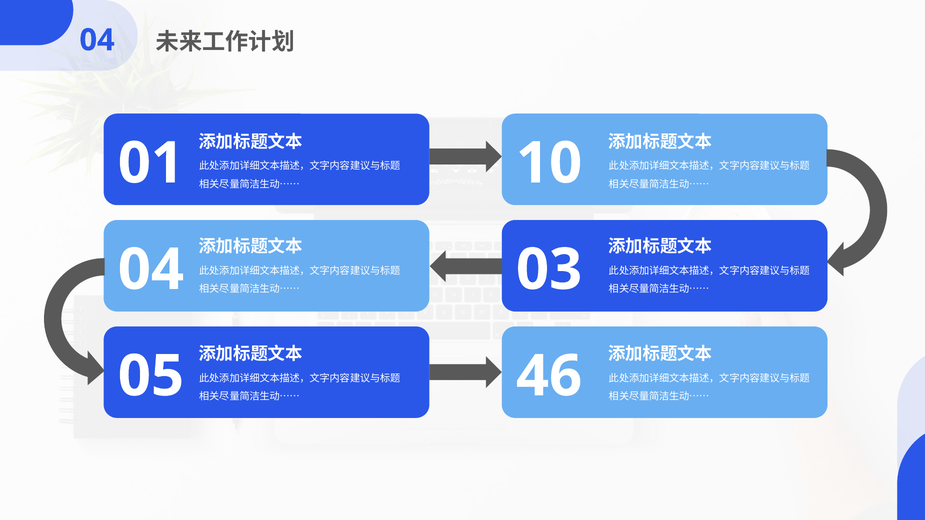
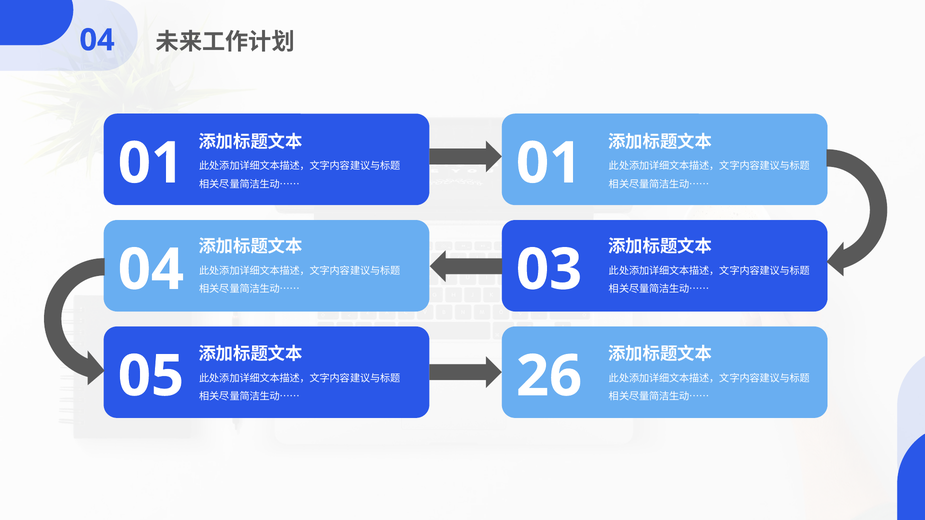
01 10: 10 -> 01 (549, 164)
46: 46 -> 26 (549, 376)
